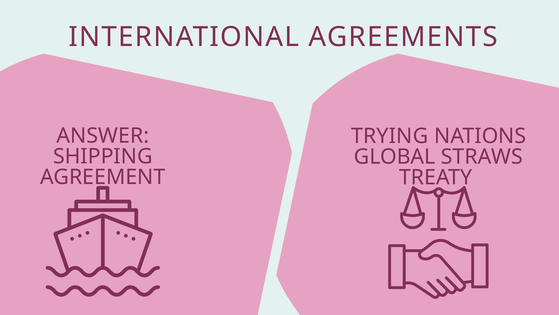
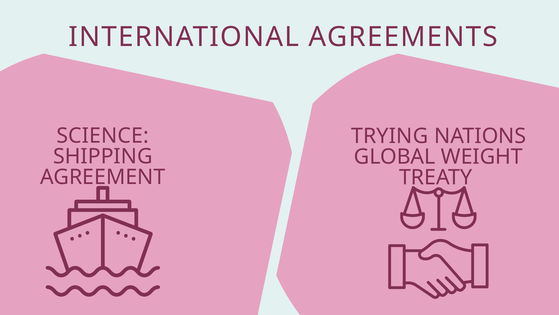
ANSWER: ANSWER -> SCIENCE (103, 136)
STRAWS: STRAWS -> WEIGHT (482, 156)
